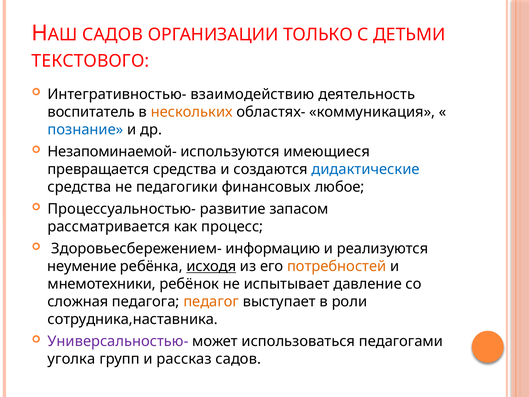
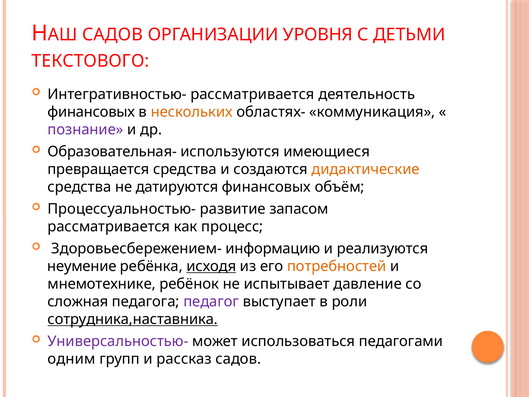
ТОЛЬКО: ТОЛЬКО -> УРОВНЯ (318, 35)
Интегративностью- взаимодействию: взаимодействию -> рассматривается (252, 94)
воспитатель: воспитатель -> финансовых (91, 112)
познание colour: blue -> purple (85, 129)
Незапоминаемой-: Незапоминаемой- -> Образовательная- (112, 152)
дидактические colour: blue -> orange (366, 169)
педагогики: педагогики -> датируются (177, 187)
любое: любое -> объём (340, 187)
мнемотехники: мнемотехники -> мнемотехнике (102, 284)
педагог colour: orange -> purple (211, 301)
сотрудника,наставника underline: none -> present (133, 319)
уголка: уголка -> одним (71, 359)
